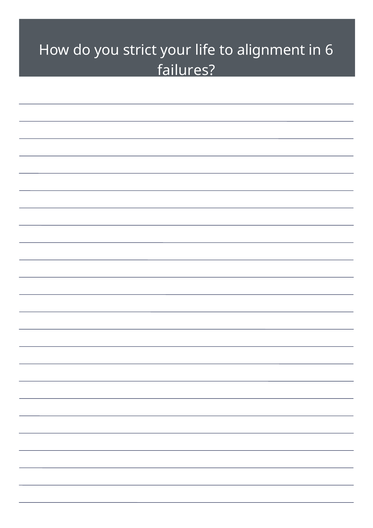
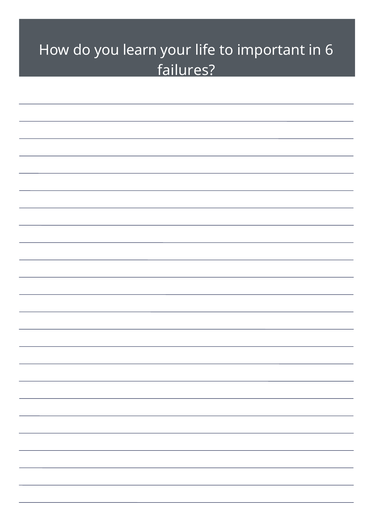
strict: strict -> learn (140, 50)
alignment: alignment -> important (271, 50)
